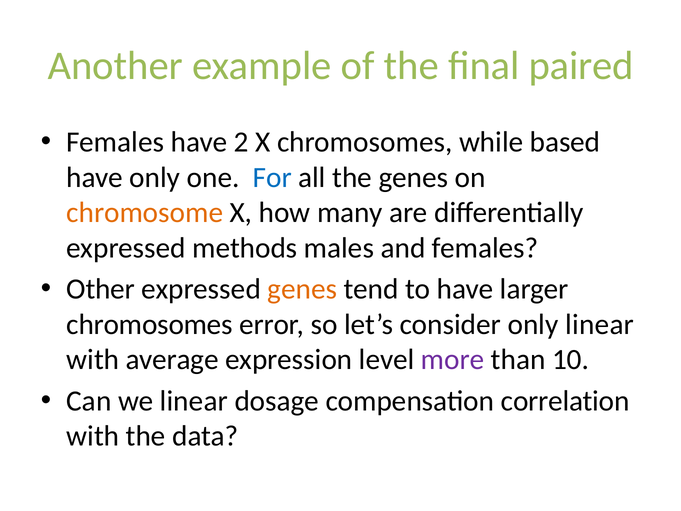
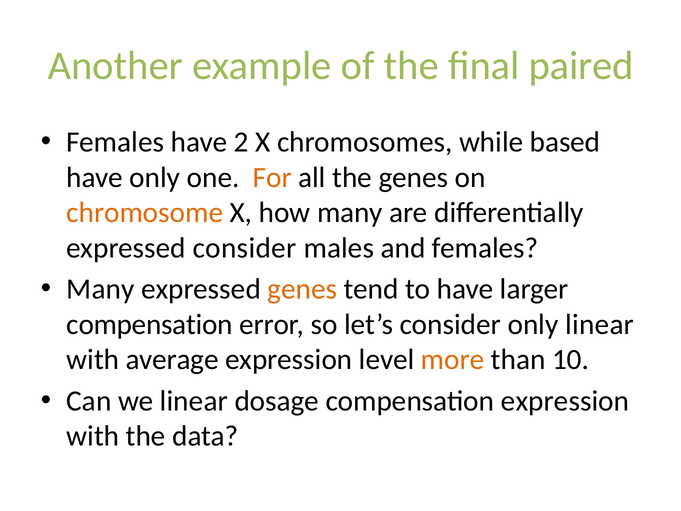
For colour: blue -> orange (272, 177)
expressed methods: methods -> consider (245, 248)
Other: Other -> Many (101, 289)
chromosomes: chromosomes -> compensation (150, 324)
more colour: purple -> orange (453, 360)
compensation correlation: correlation -> expression (565, 401)
